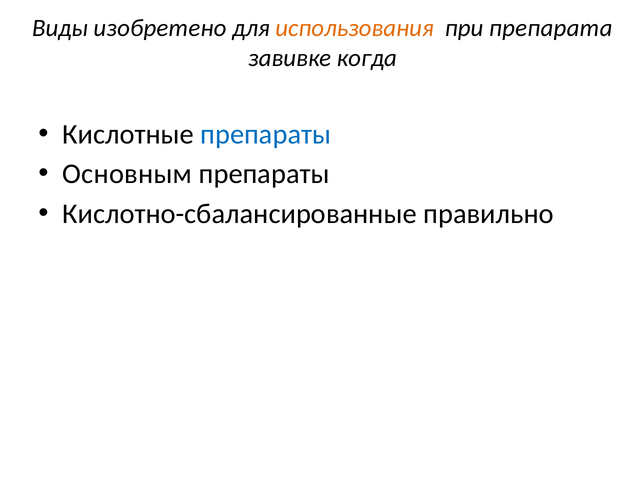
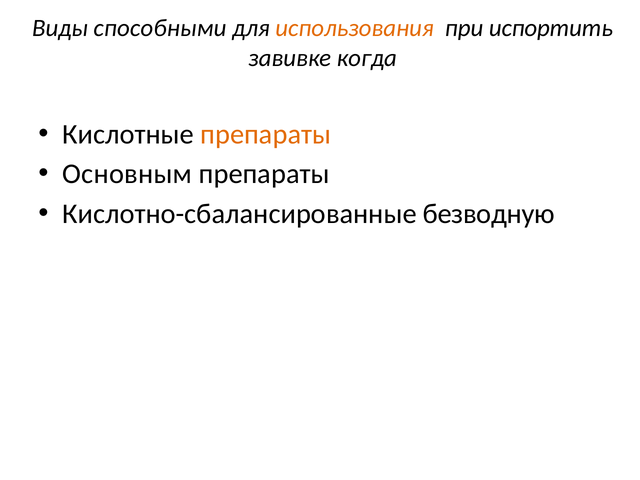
изобретено: изобретено -> способными (160, 28)
препарата: препарата -> испортить (551, 28)
препараты colour: blue -> orange (266, 134)
правильно: правильно -> безводную (489, 214)
